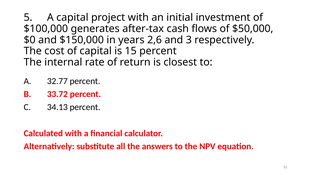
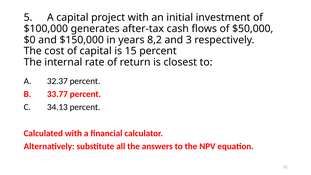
2,6: 2,6 -> 8,2 (155, 40)
32.77: 32.77 -> 32.37 (57, 81)
33.72: 33.72 -> 33.77 (57, 94)
